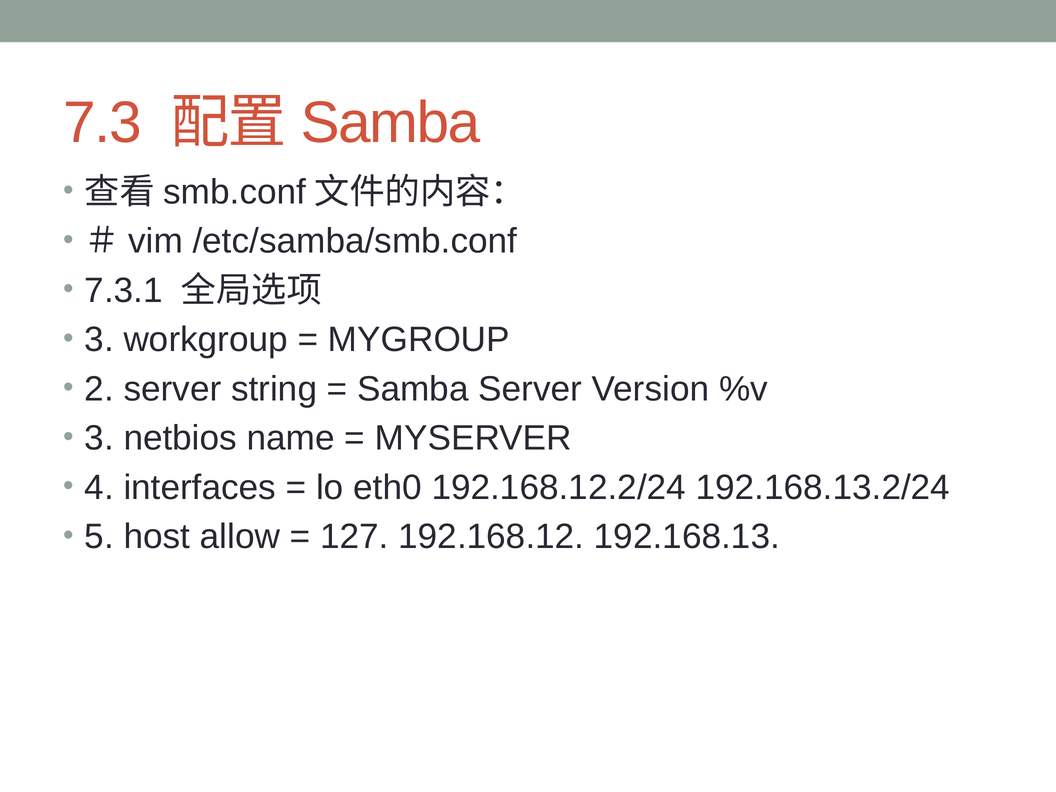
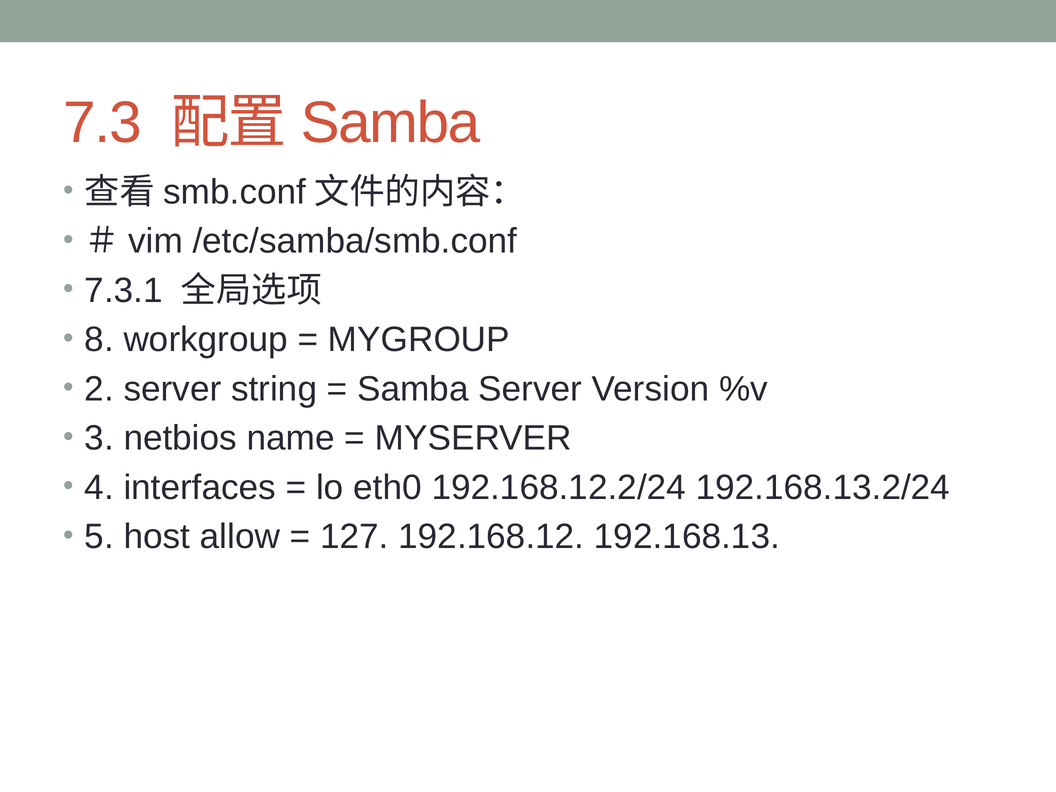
3: 3 -> 8 (99, 340)
